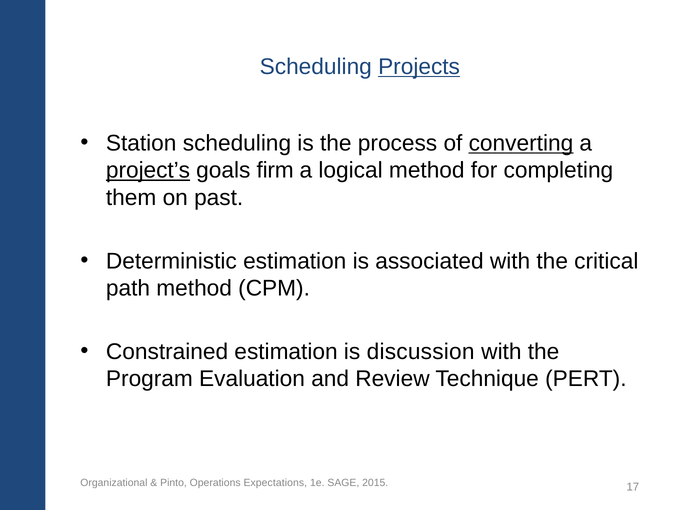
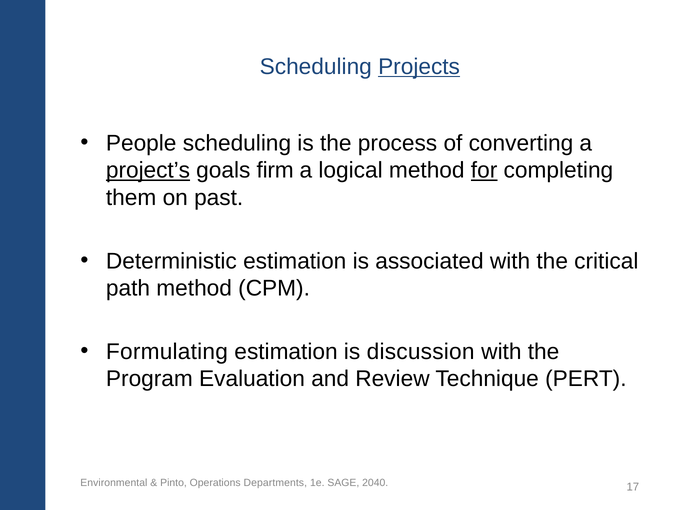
Station: Station -> People (141, 143)
converting underline: present -> none (521, 143)
for underline: none -> present (484, 170)
Constrained: Constrained -> Formulating (167, 352)
Organizational: Organizational -> Environmental (114, 483)
Expectations: Expectations -> Departments (275, 483)
2015: 2015 -> 2040 (375, 483)
